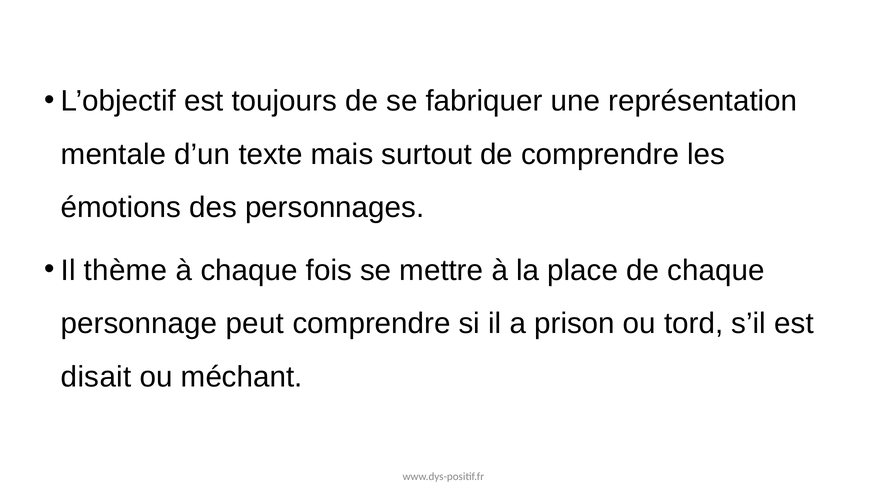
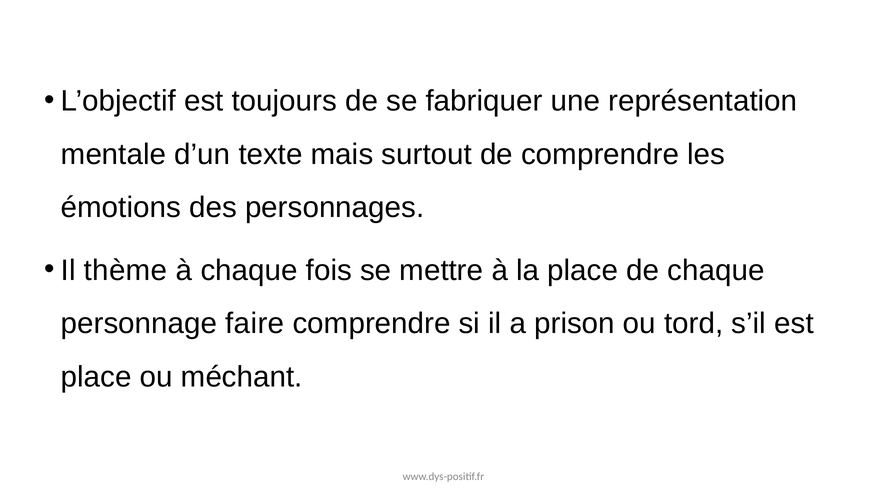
peut: peut -> faire (255, 323)
disait: disait -> place (96, 377)
